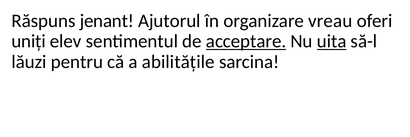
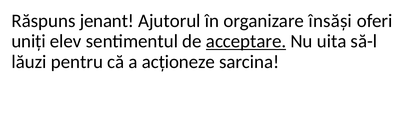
vreau: vreau -> însăși (330, 21)
uita underline: present -> none (332, 41)
abilitățile: abilitățile -> acționeze (178, 62)
